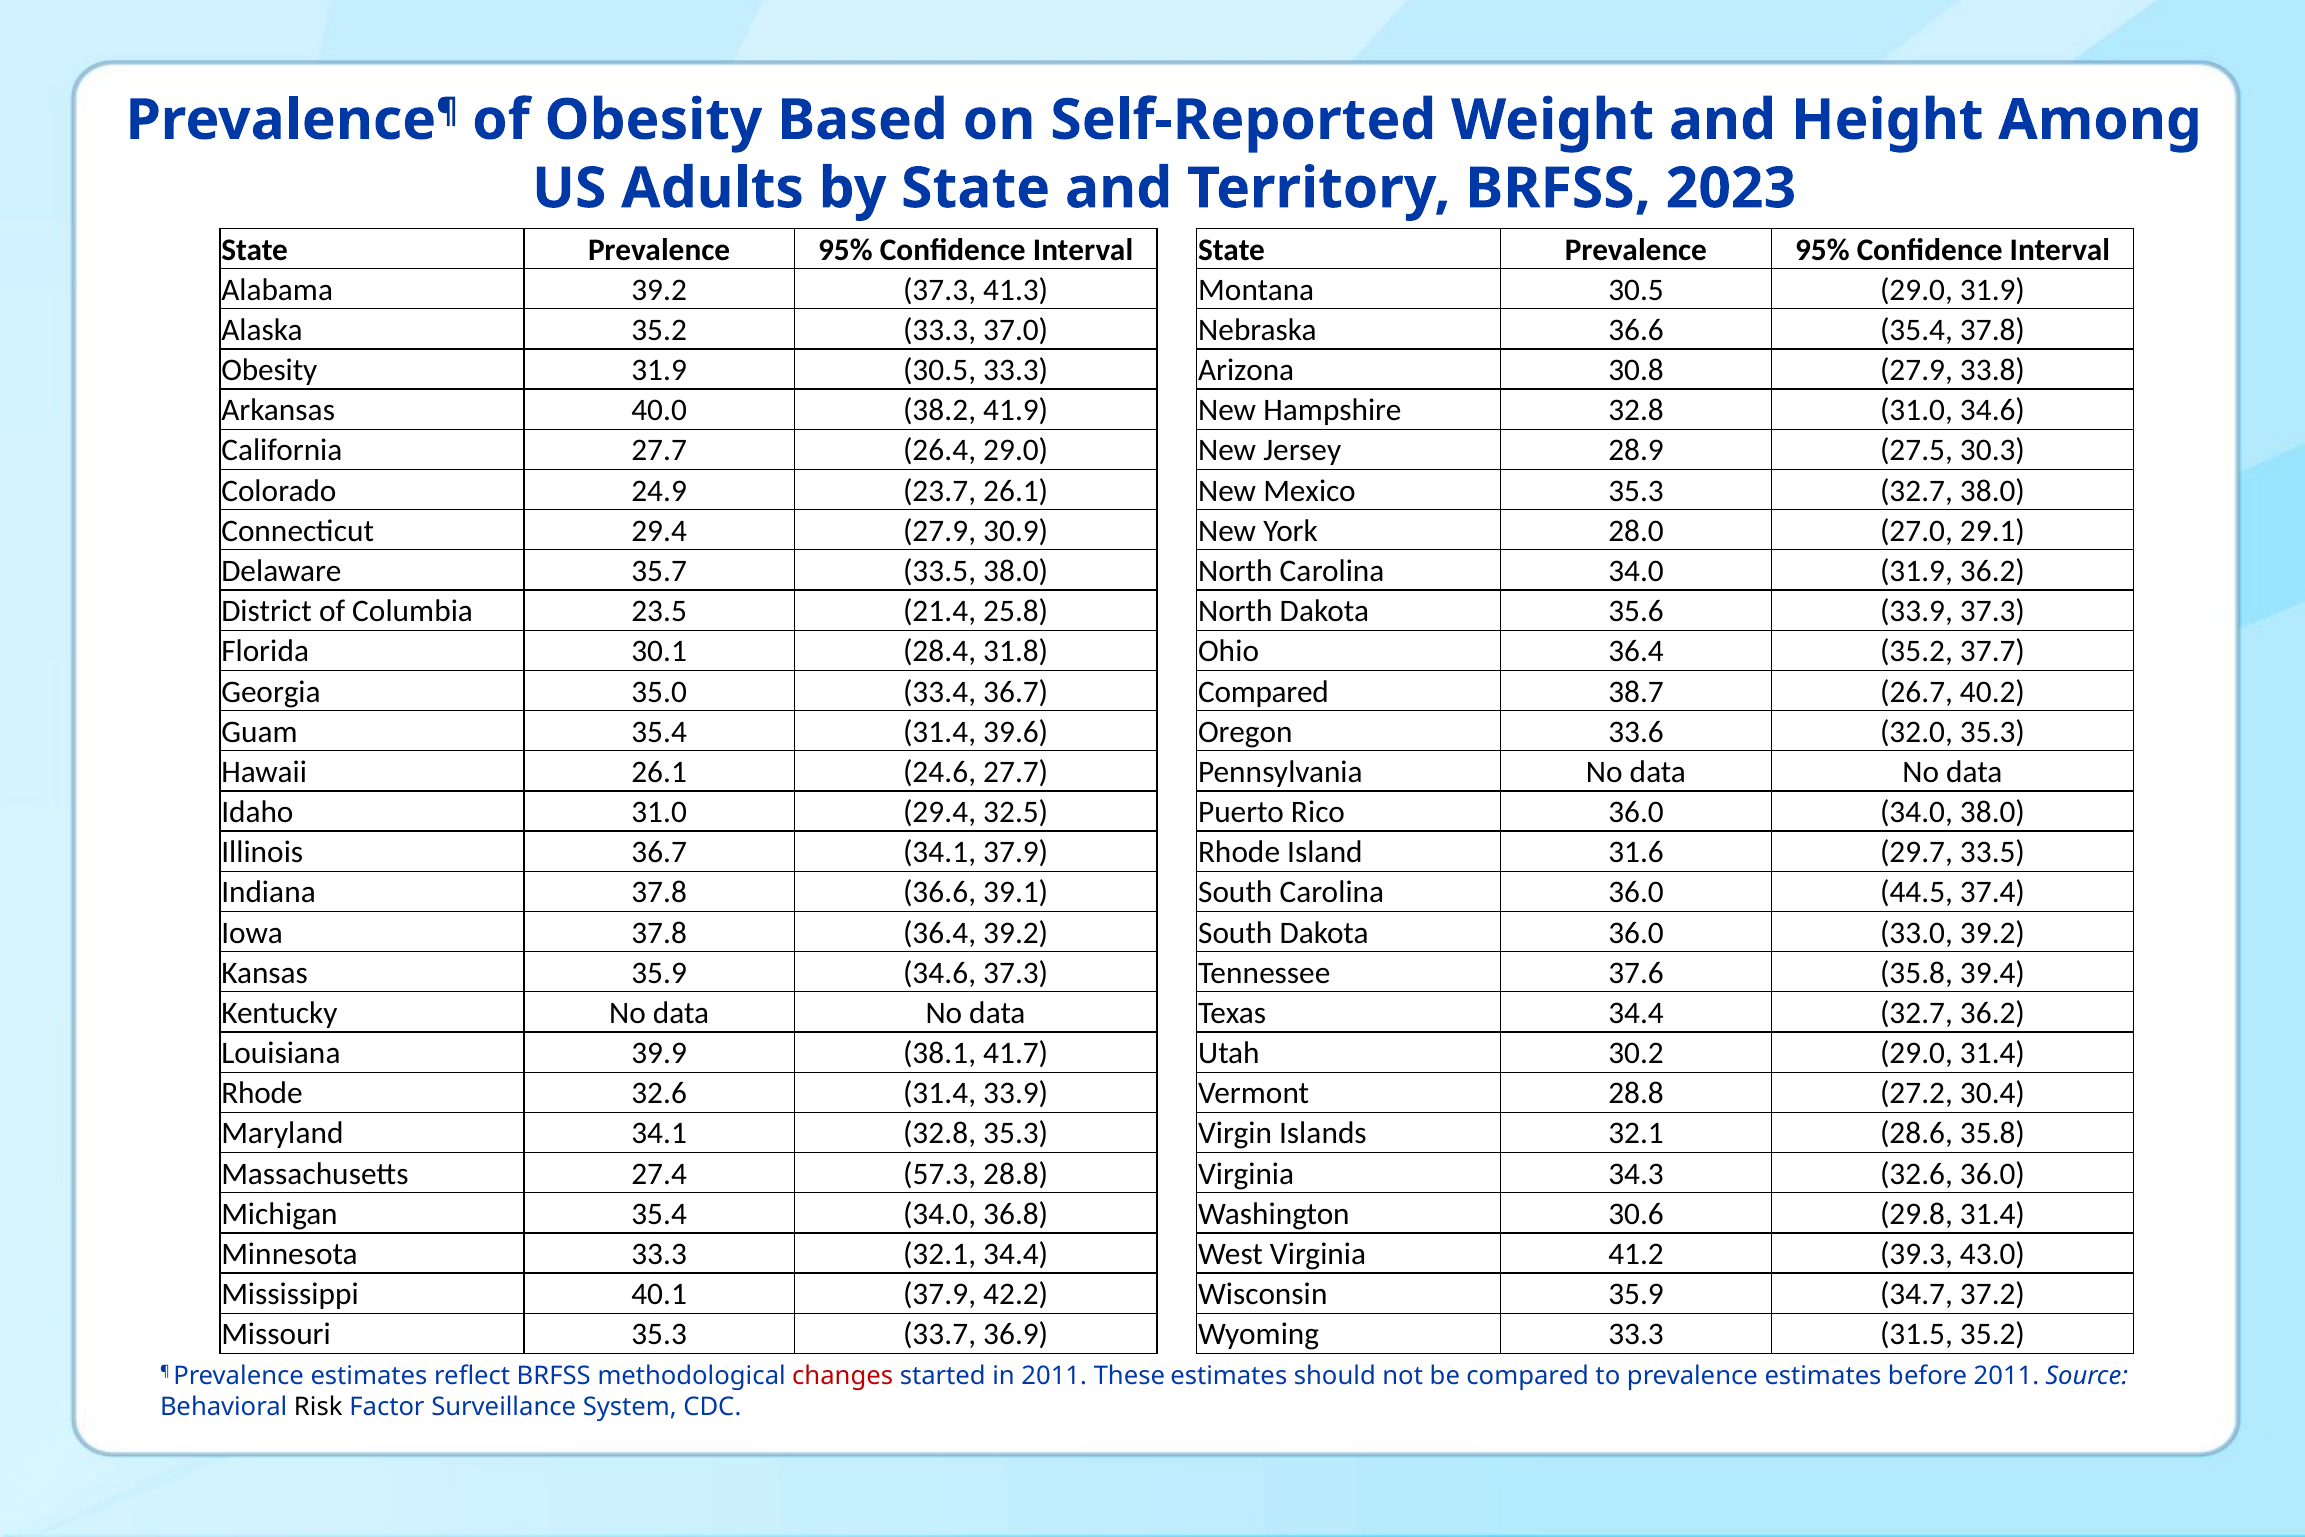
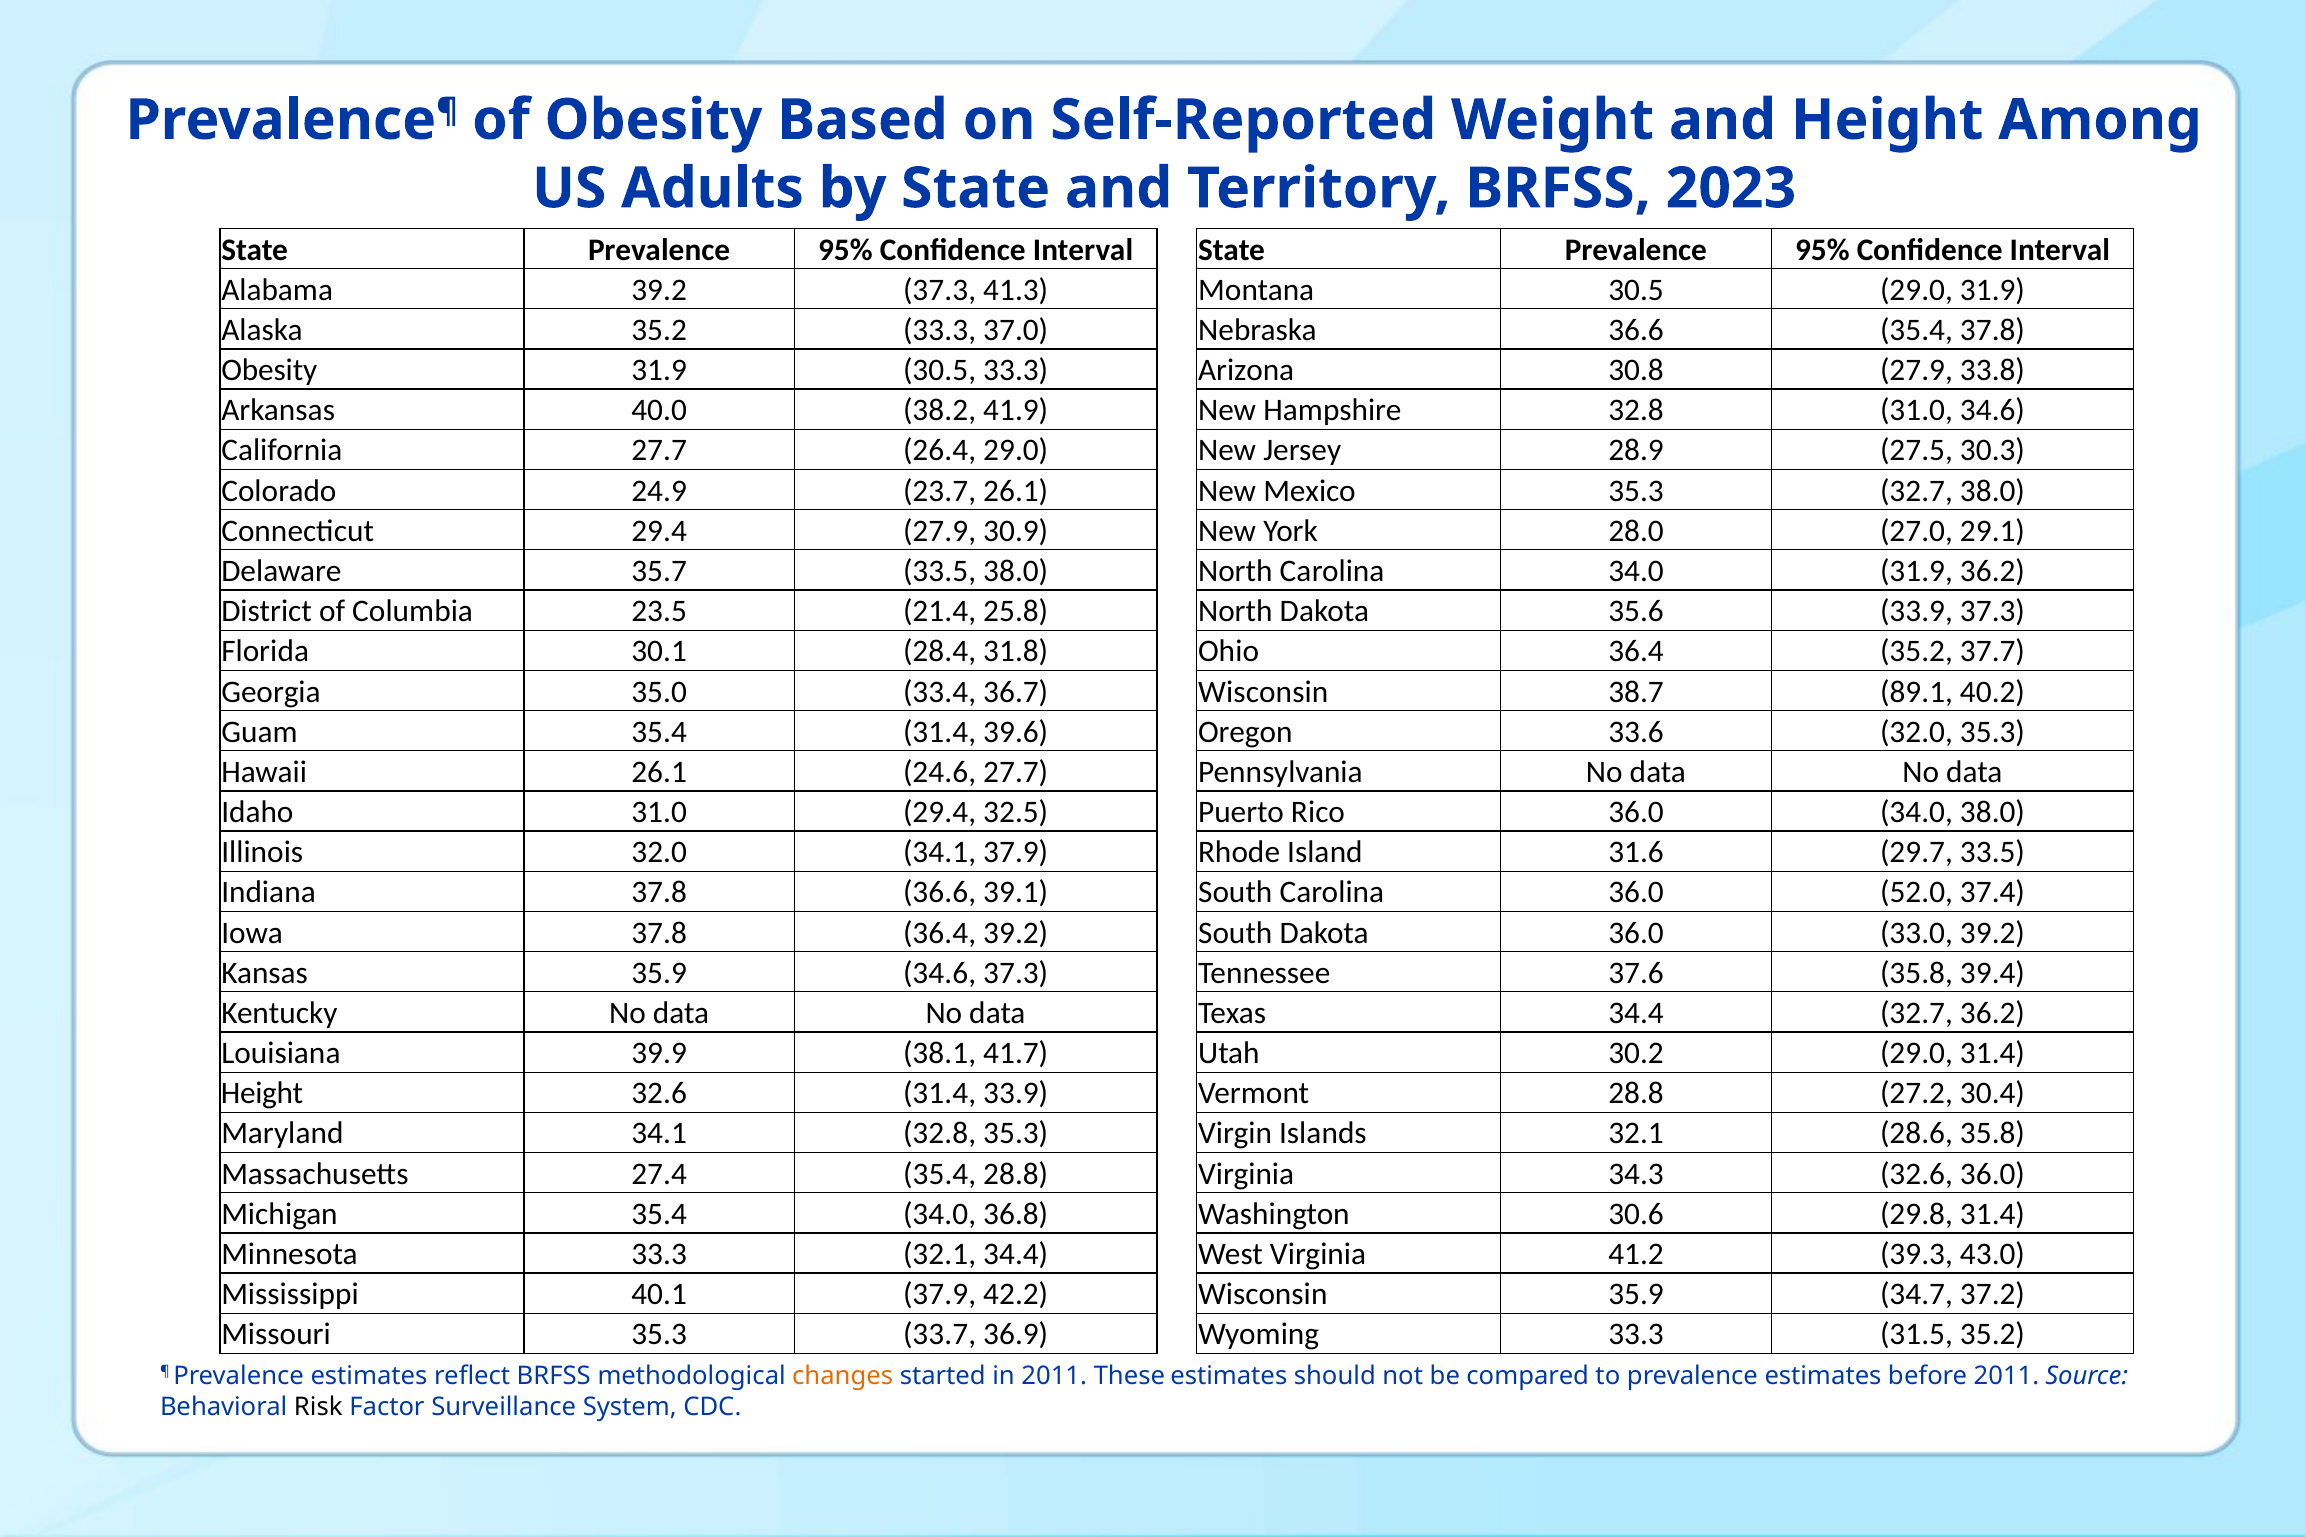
Compared: Compared -> Wisconsin (1263, 692)
26.7: 26.7 -> 89.1 (1917, 692)
Illinois 36.7: 36.7 -> 32.0 (659, 852)
44.5: 44.5 -> 52.0 (1917, 892)
Rhode: Rhode -> Height (262, 1093)
27.4 57.3: 57.3 -> 35.4 (940, 1174)
changes colour: red -> orange (843, 1375)
